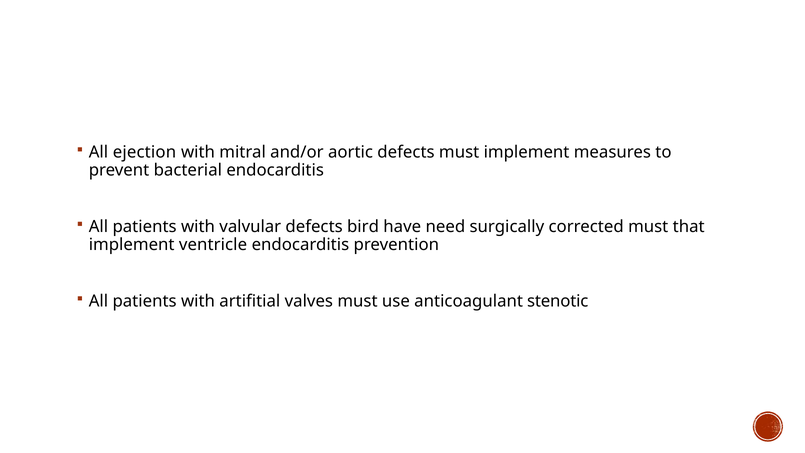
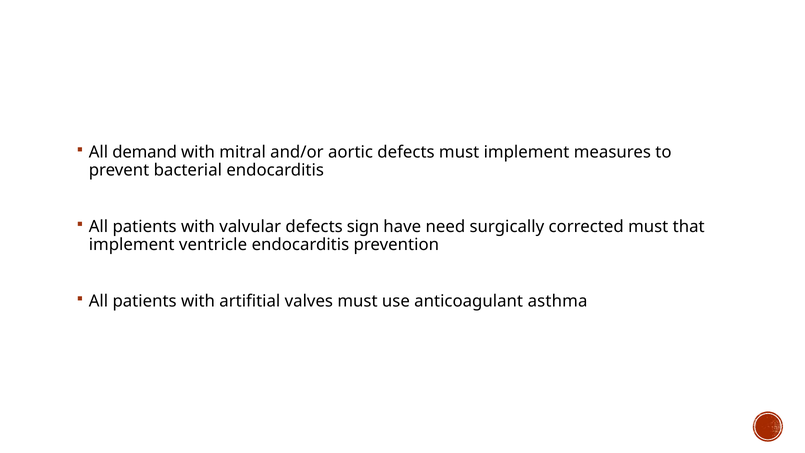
ejection: ejection -> demand (145, 152)
bird: bird -> sign (363, 226)
stenotic: stenotic -> asthma (558, 301)
